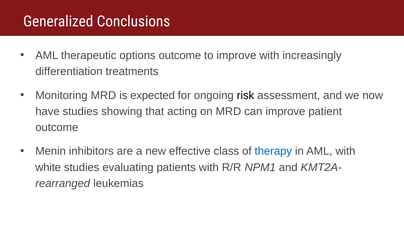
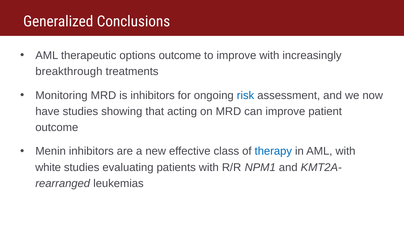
differentiation: differentiation -> breakthrough (69, 72)
is expected: expected -> inhibitors (153, 95)
risk colour: black -> blue (246, 95)
